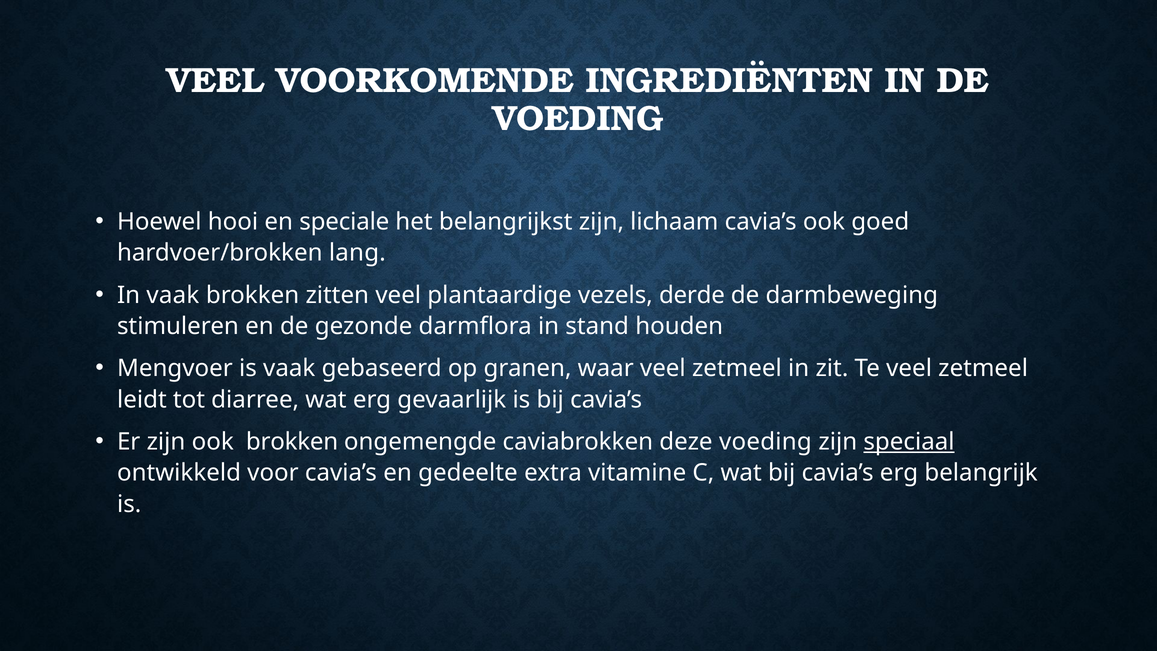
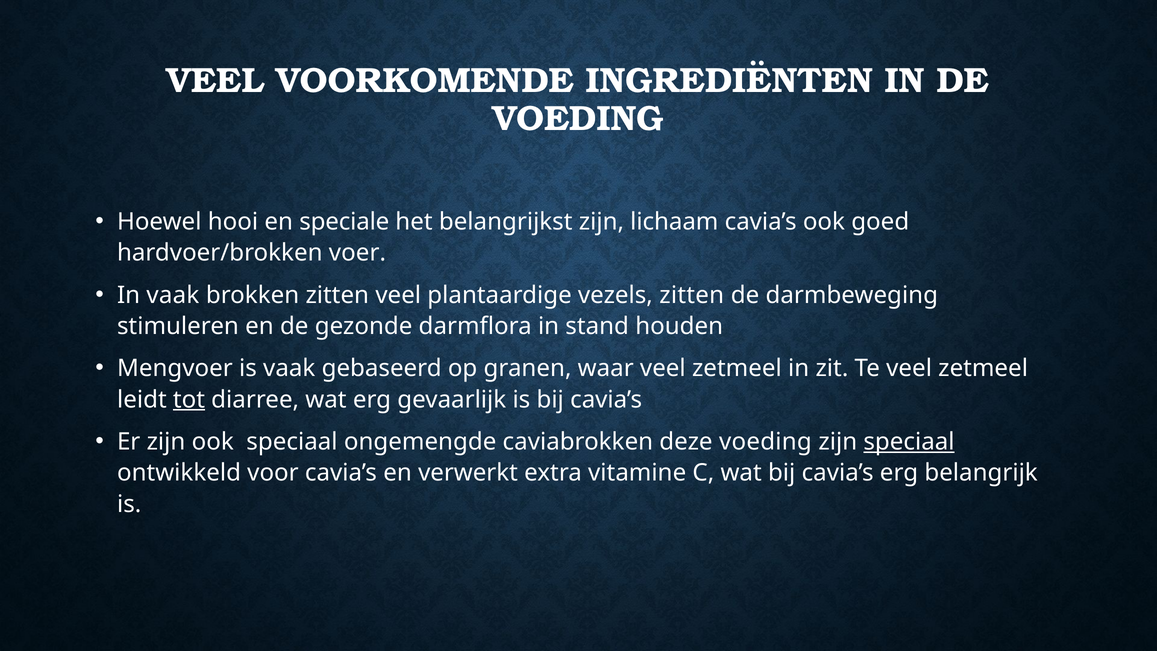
lang: lang -> voer (357, 253)
vezels derde: derde -> zitten (692, 295)
tot underline: none -> present (189, 399)
ook brokken: brokken -> speciaal (292, 442)
gedeelte: gedeelte -> verwerkt (468, 473)
